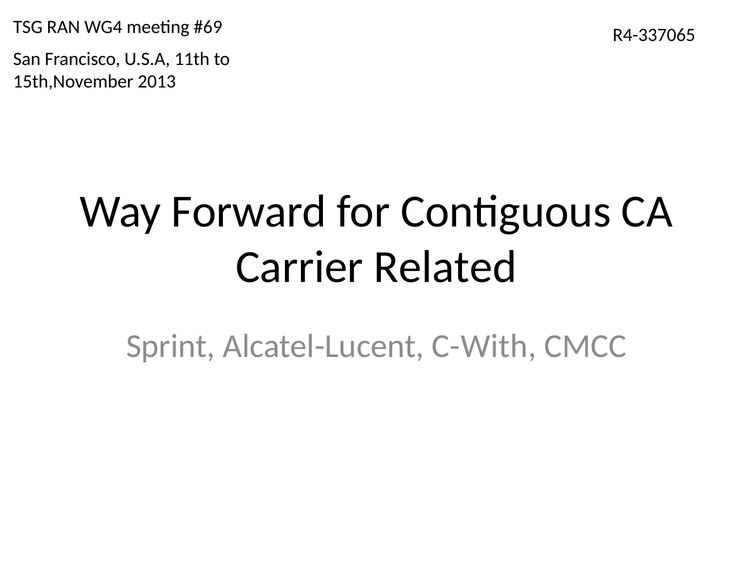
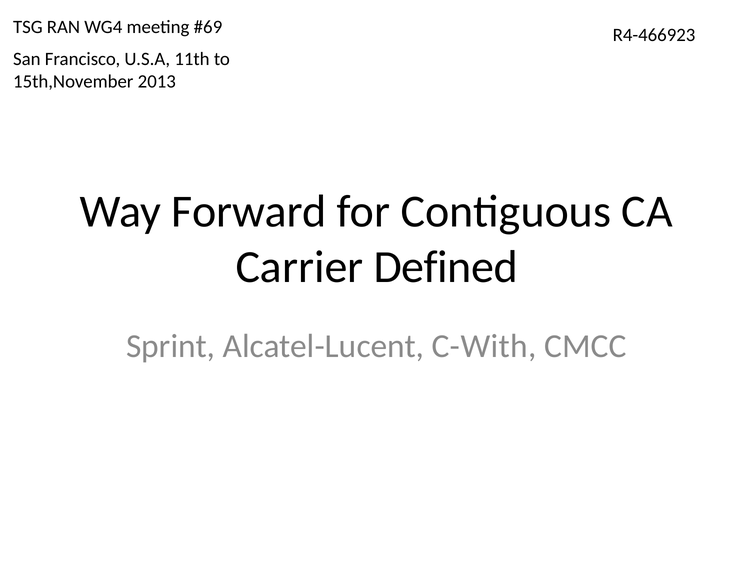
R4-337065: R4-337065 -> R4-466923 (654, 35)
Related: Related -> Defined (446, 267)
